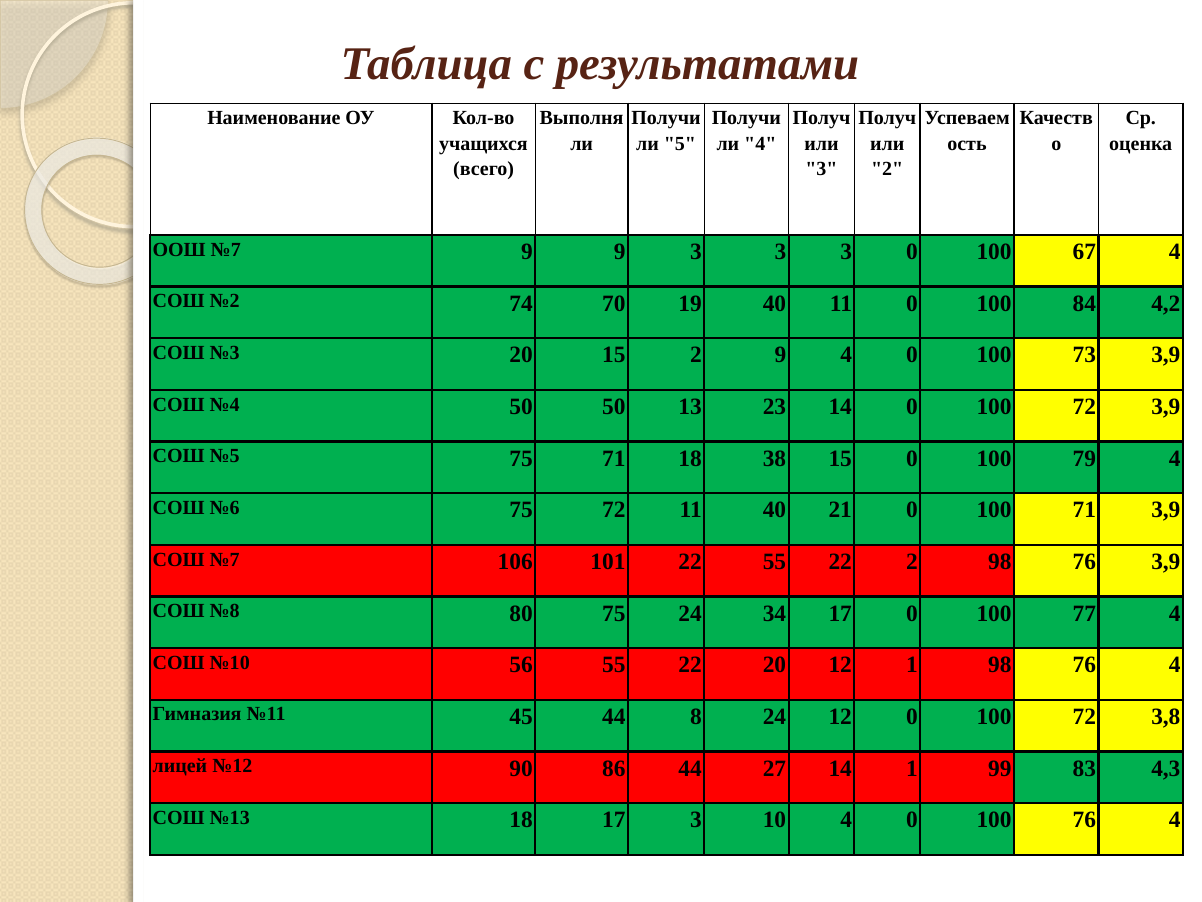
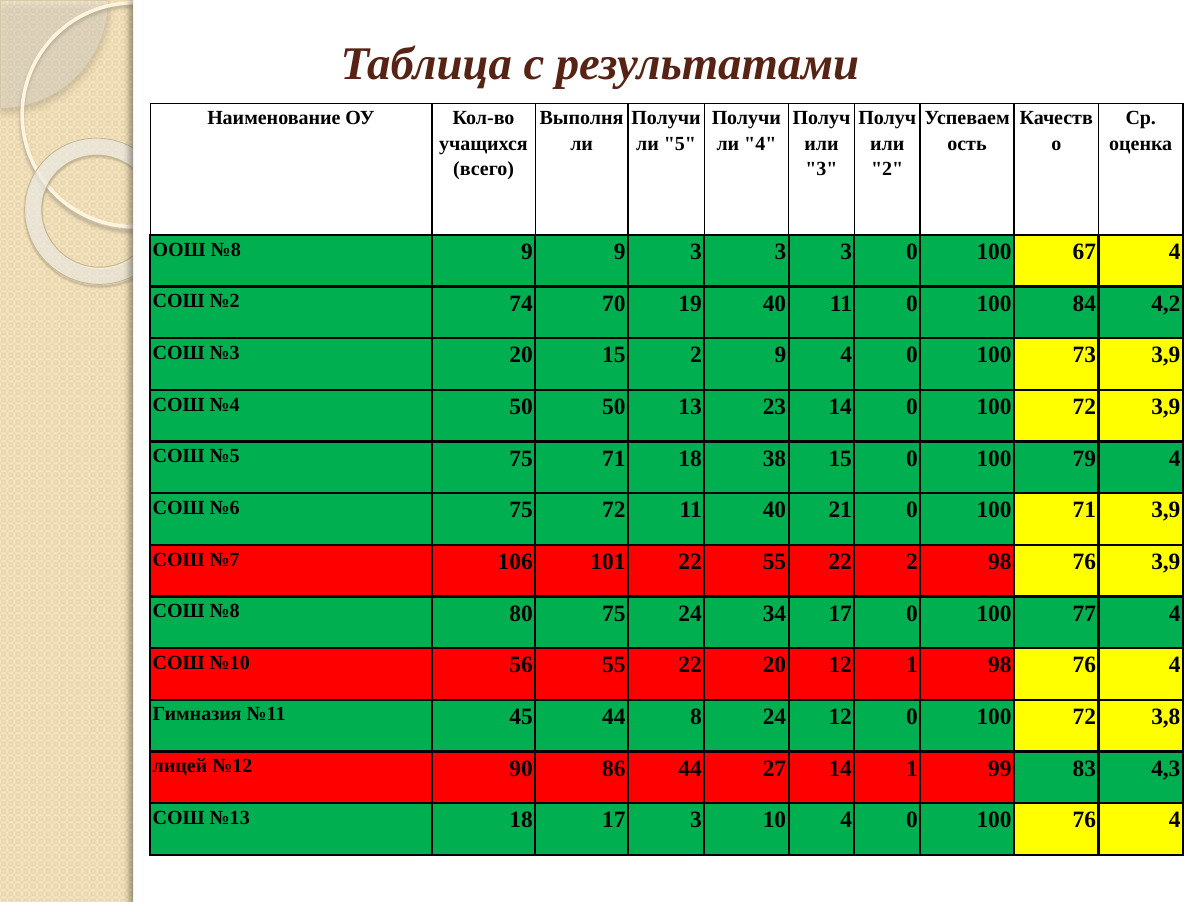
ООШ №7: №7 -> №8 (226, 249)
